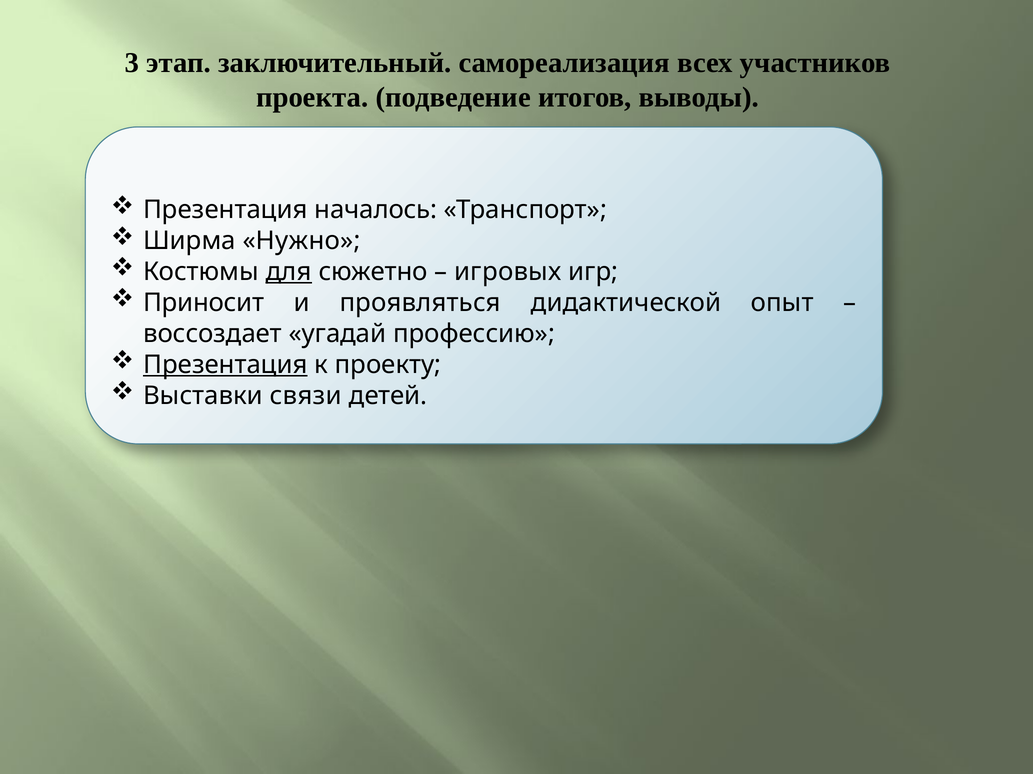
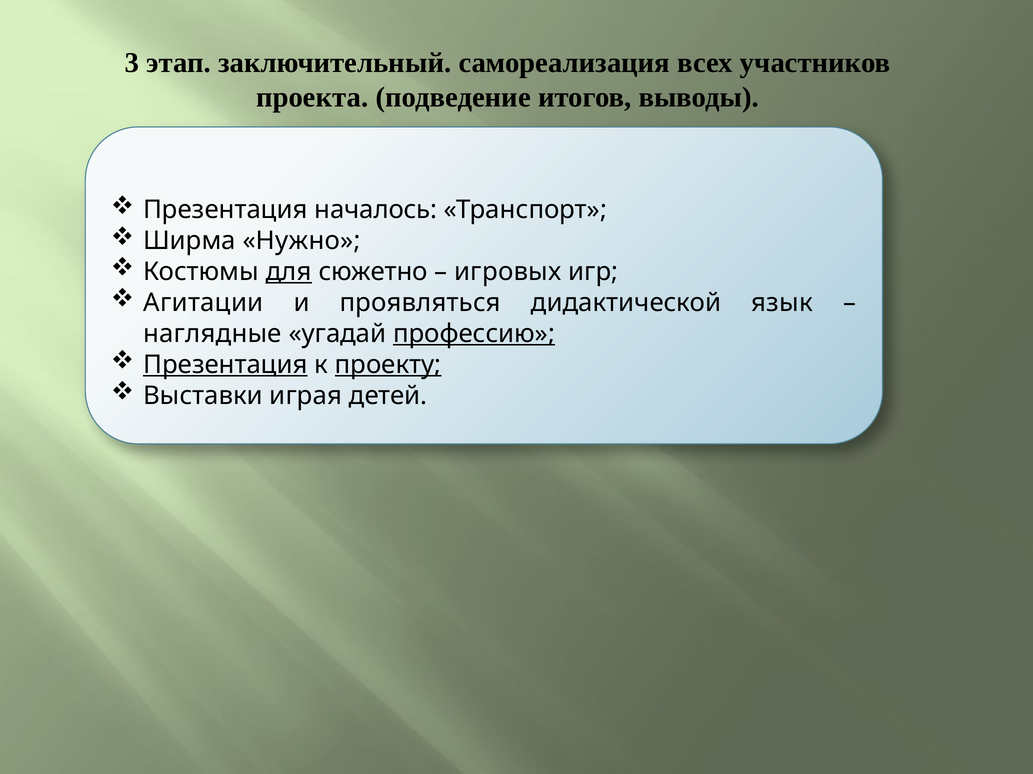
Приносит: Приносит -> Агитации (203, 303)
опыт: опыт -> язык (782, 303)
воссоздает: воссоздает -> наглядные (212, 334)
профессию underline: none -> present (474, 334)
проекту underline: none -> present (388, 365)
связи: связи -> играя (306, 396)
